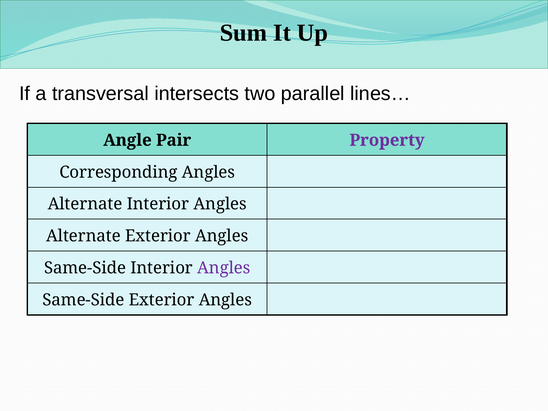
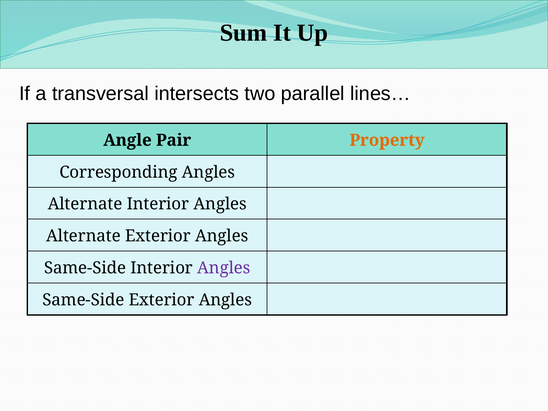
Property colour: purple -> orange (387, 140)
